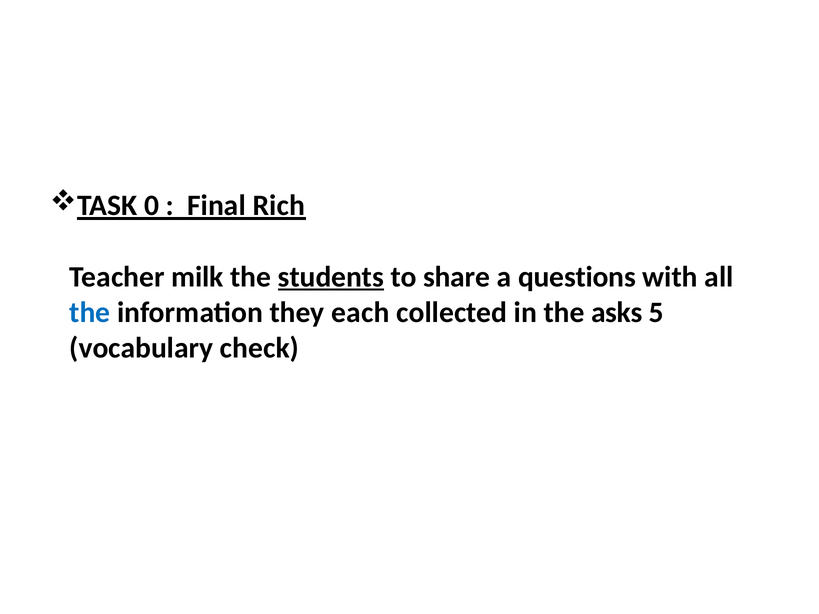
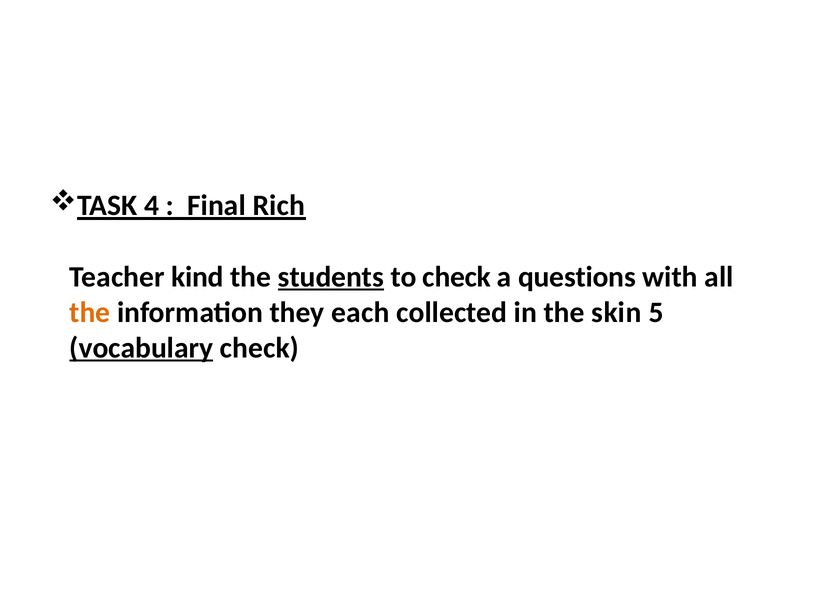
0: 0 -> 4 (152, 206)
milk: milk -> kind (197, 277)
to share: share -> check (457, 277)
the colour: blue -> orange (90, 312)
asks: asks -> skin (616, 312)
vocabulary underline: none -> present (141, 348)
